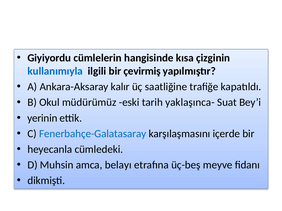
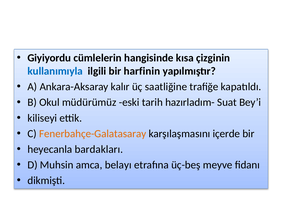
çevirmiş: çevirmiş -> harfinin (142, 71)
yaklaşınca-: yaklaşınca- -> hazırladım- (190, 103)
yerinin: yerinin -> kiliseyi (42, 118)
Fenerbahçe-Galatasaray colour: blue -> orange (93, 134)
cümledeki: cümledeki -> bardakları (99, 150)
